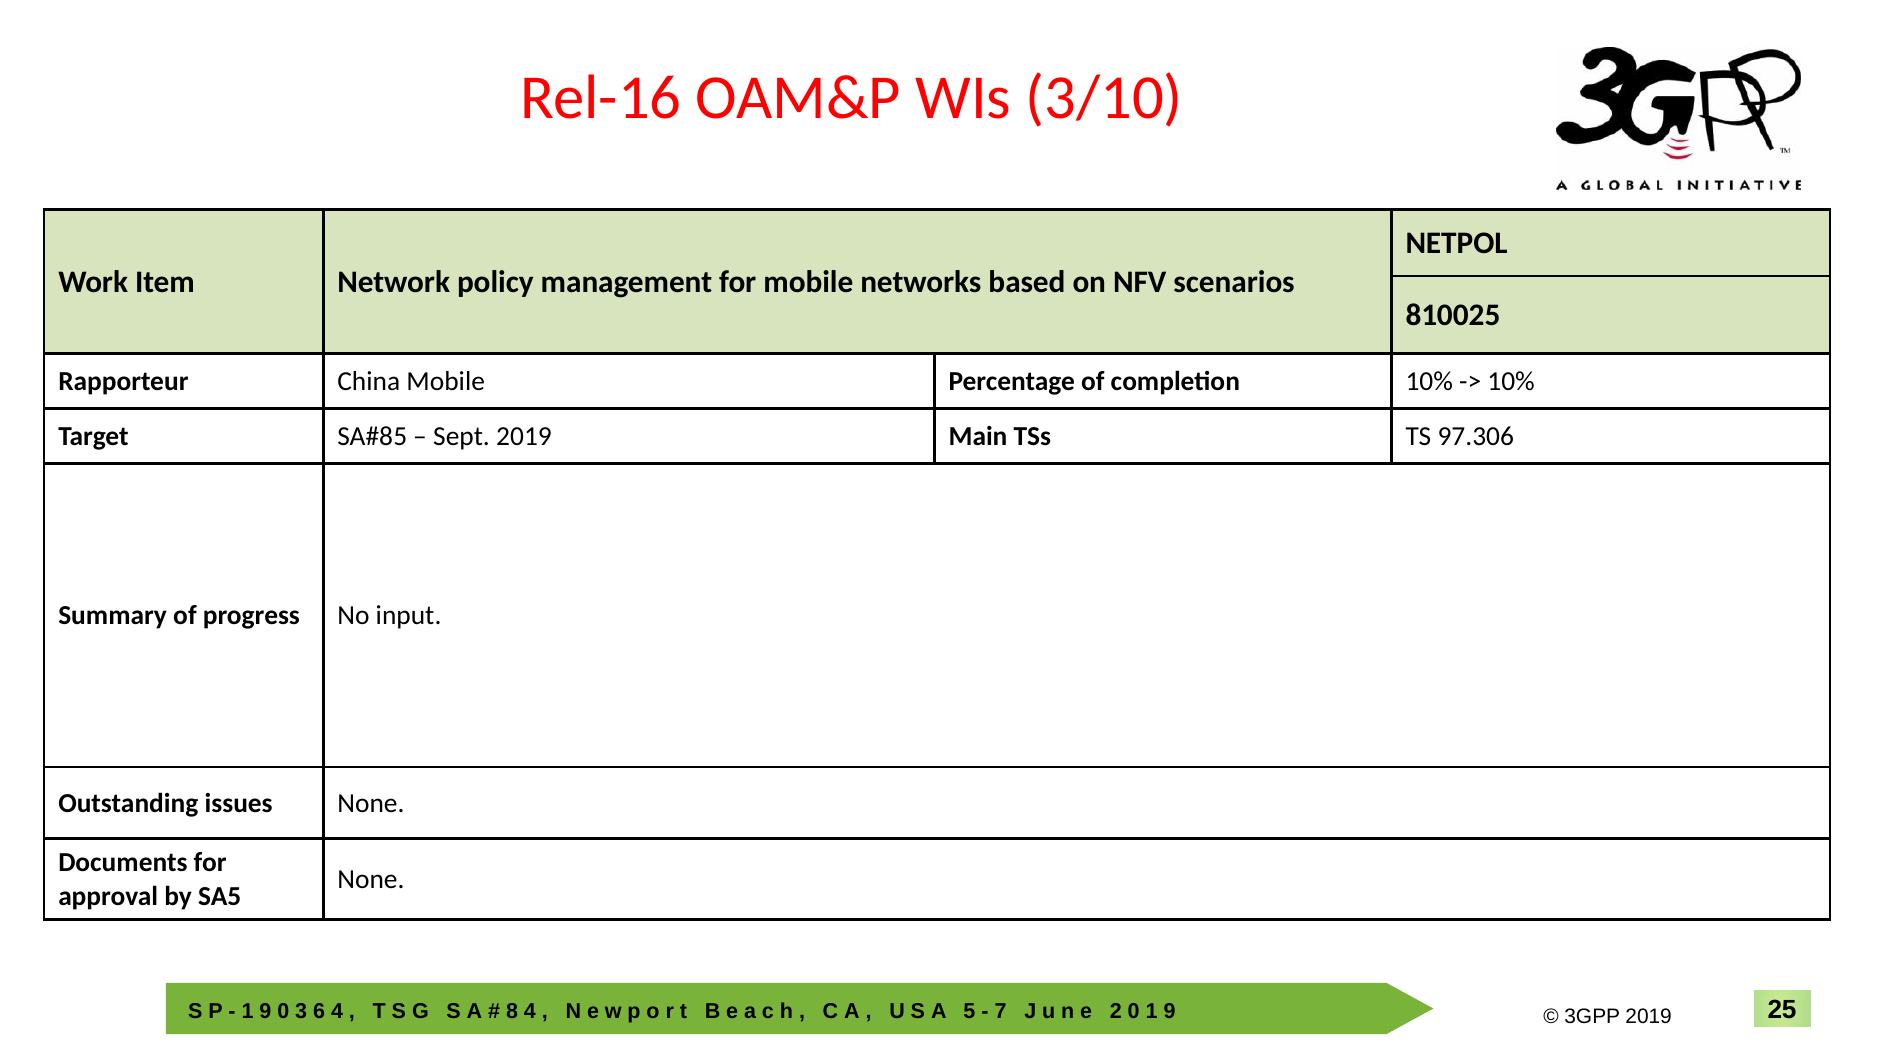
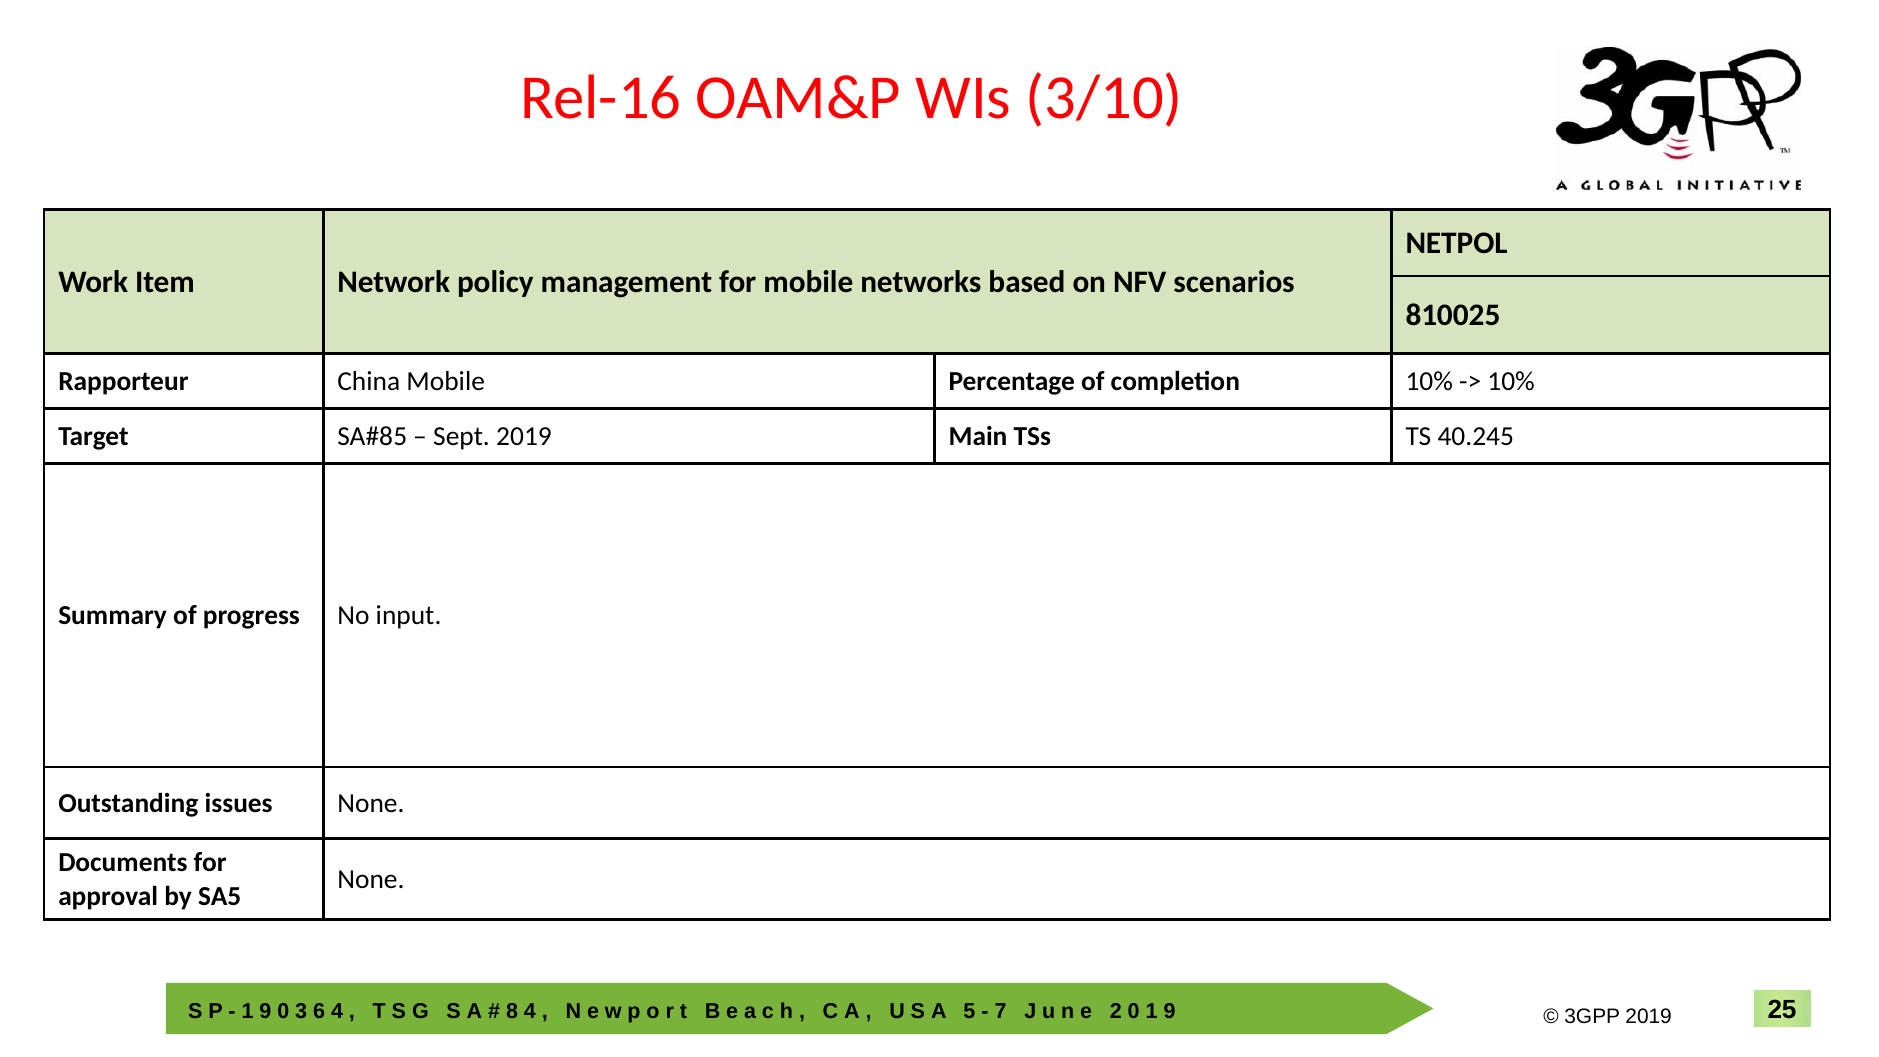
97.306: 97.306 -> 40.245 (1476, 436)
